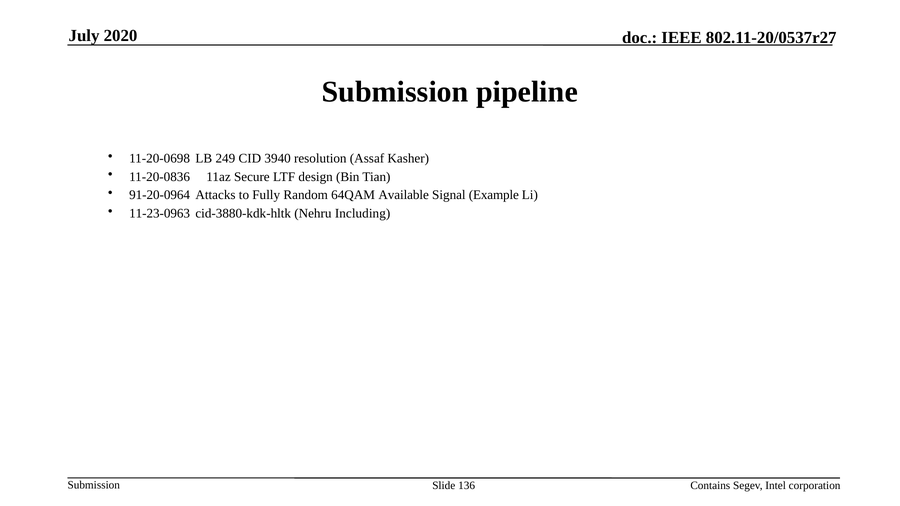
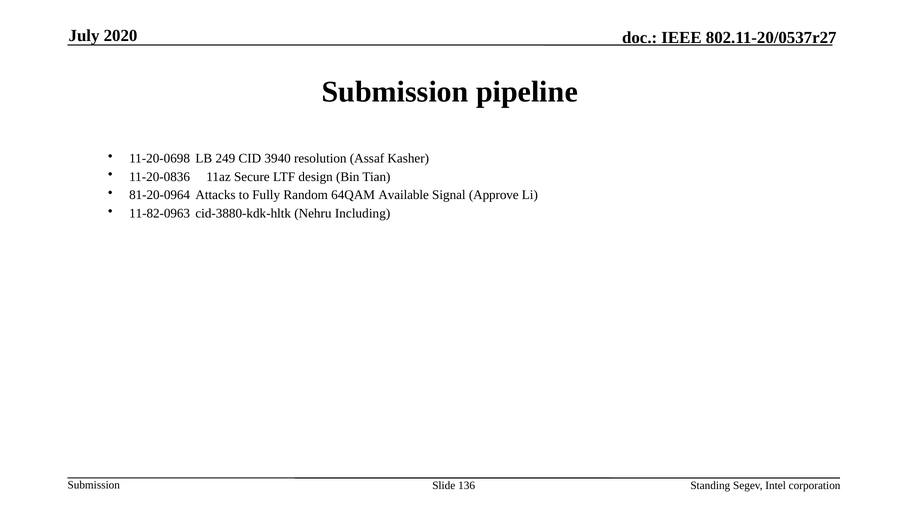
91-20-0964: 91-20-0964 -> 81-20-0964 (160, 195)
Example: Example -> Approve (494, 195)
11-23-0963: 11-23-0963 -> 11-82-0963 (160, 214)
Contains: Contains -> Standing (710, 486)
